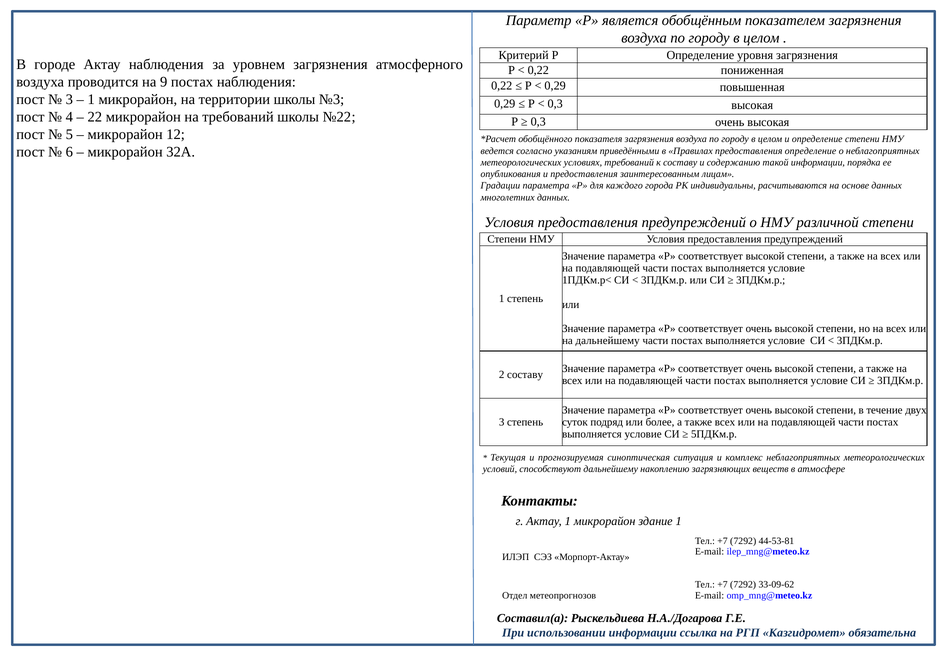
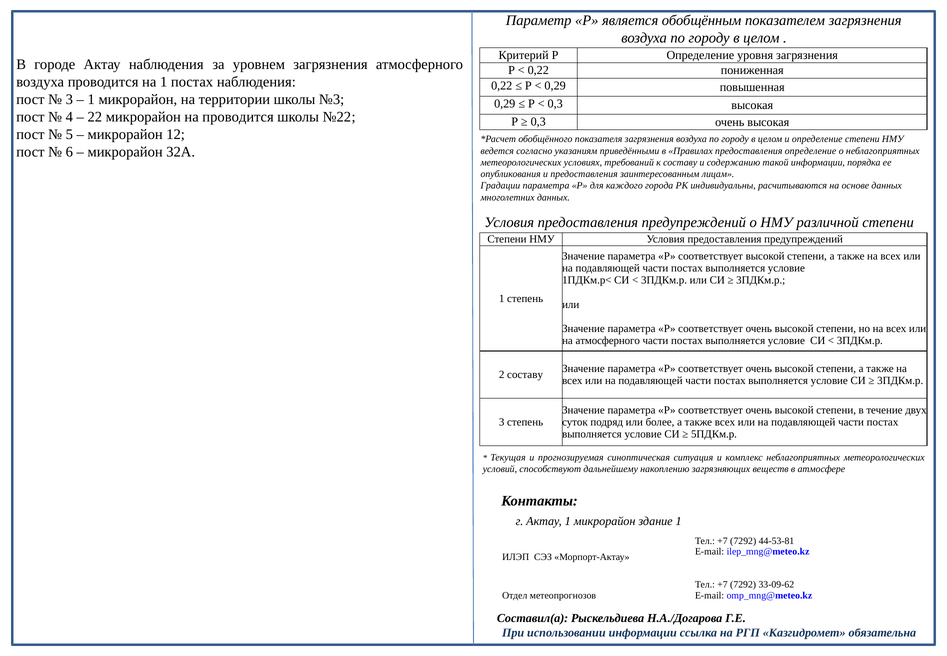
на 9: 9 -> 1 (164, 82)
на требований: требований -> проводится (238, 117)
на дальнейшему: дальнейшему -> атмосферного (608, 341)
